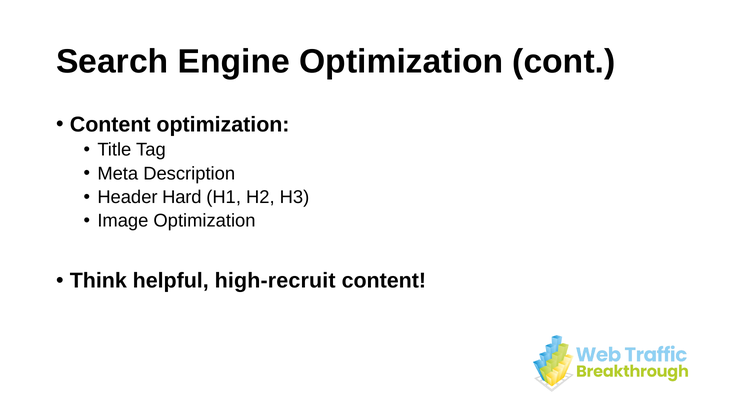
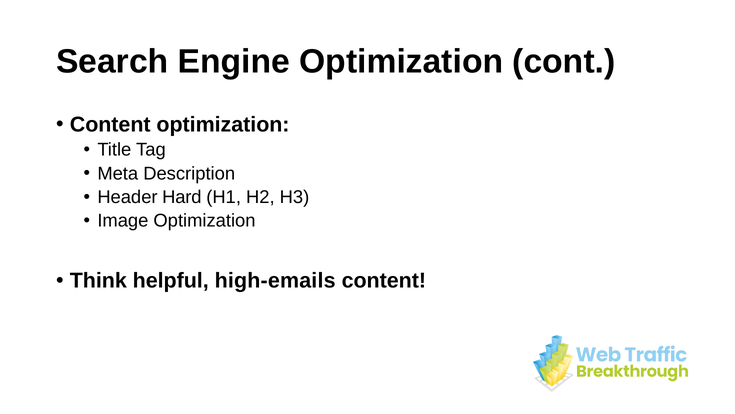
high-recruit: high-recruit -> high-emails (275, 281)
